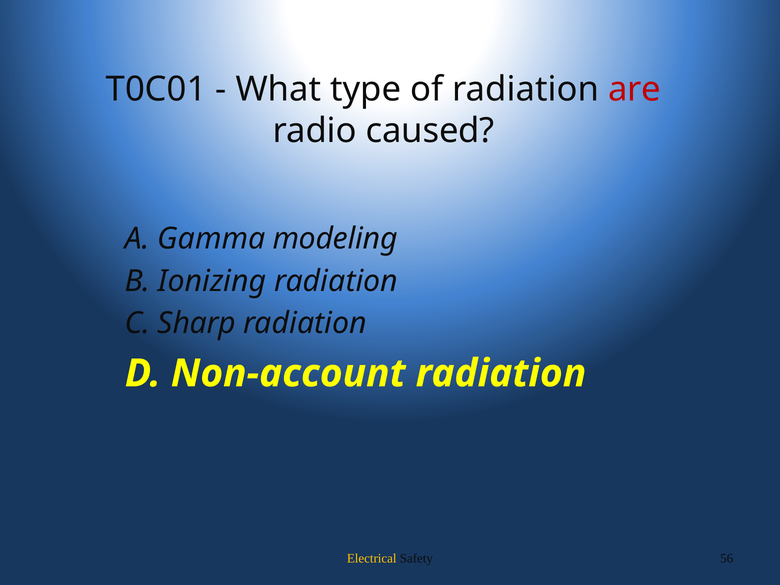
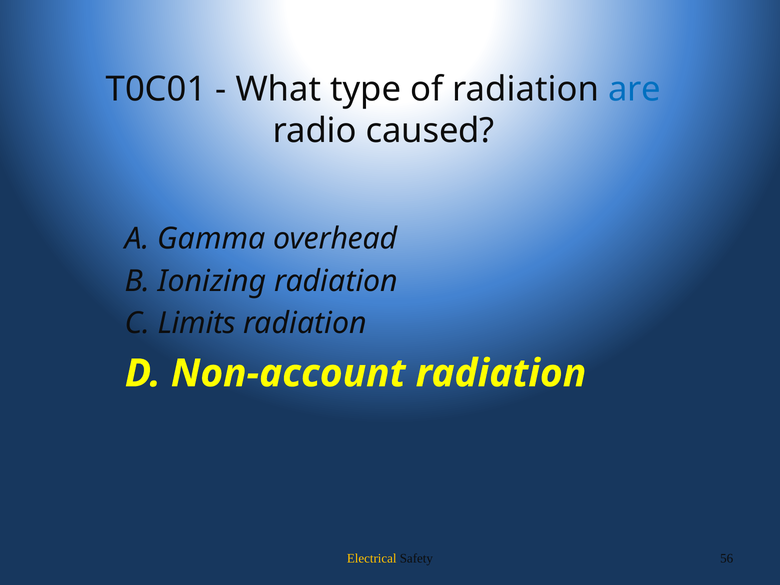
are colour: red -> blue (635, 89)
modeling: modeling -> overhead (335, 239)
Sharp: Sharp -> Limits (197, 323)
